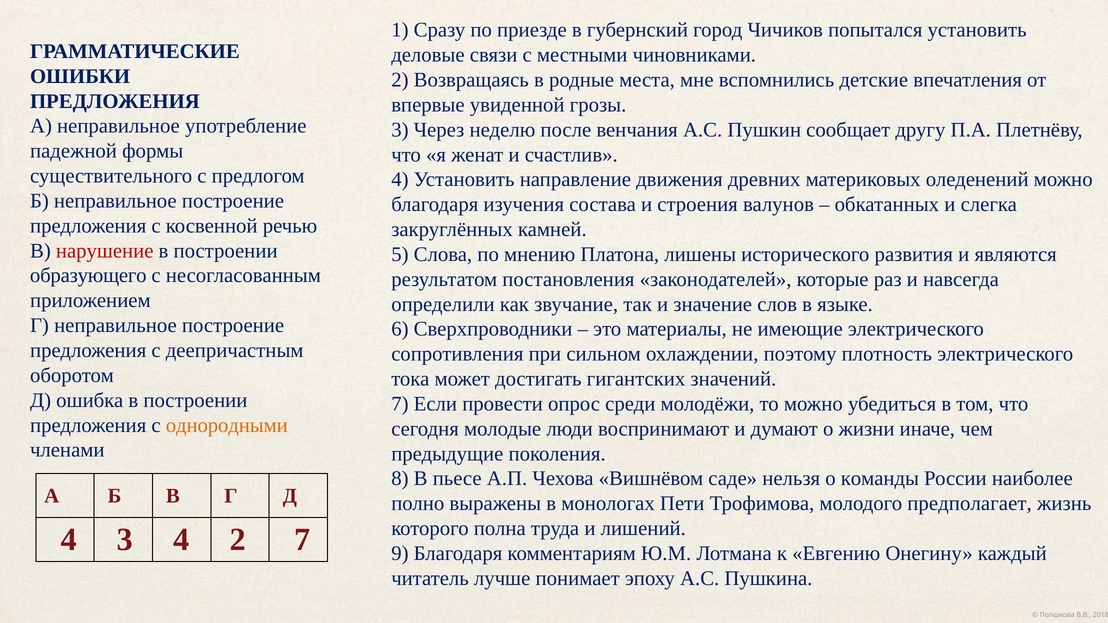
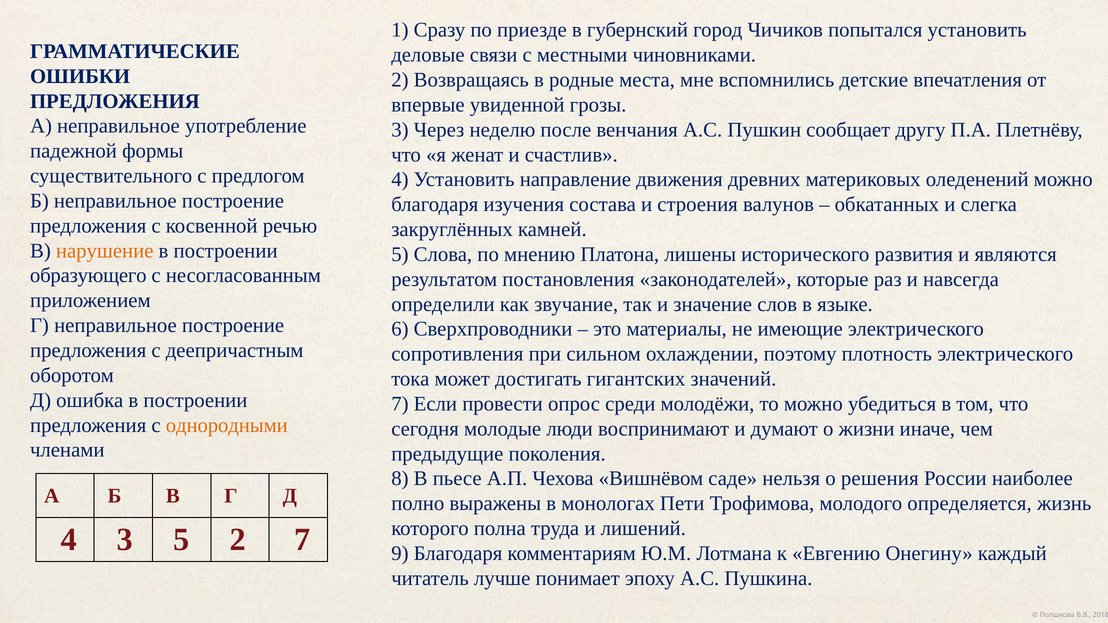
нарушение colour: red -> orange (105, 251)
команды: команды -> решения (880, 479)
предполагает: предполагает -> определяется (970, 504)
3 4: 4 -> 5 (182, 540)
